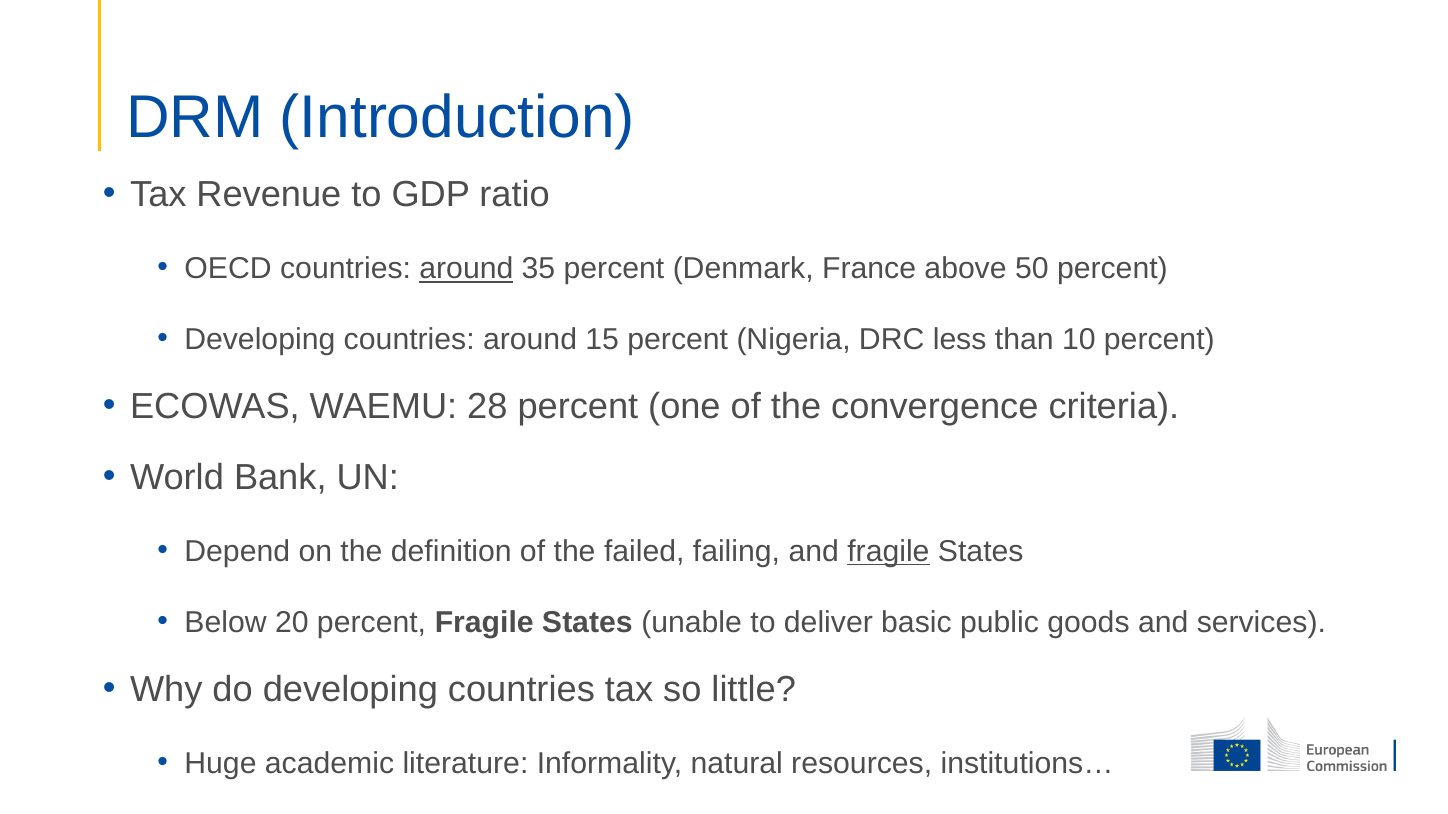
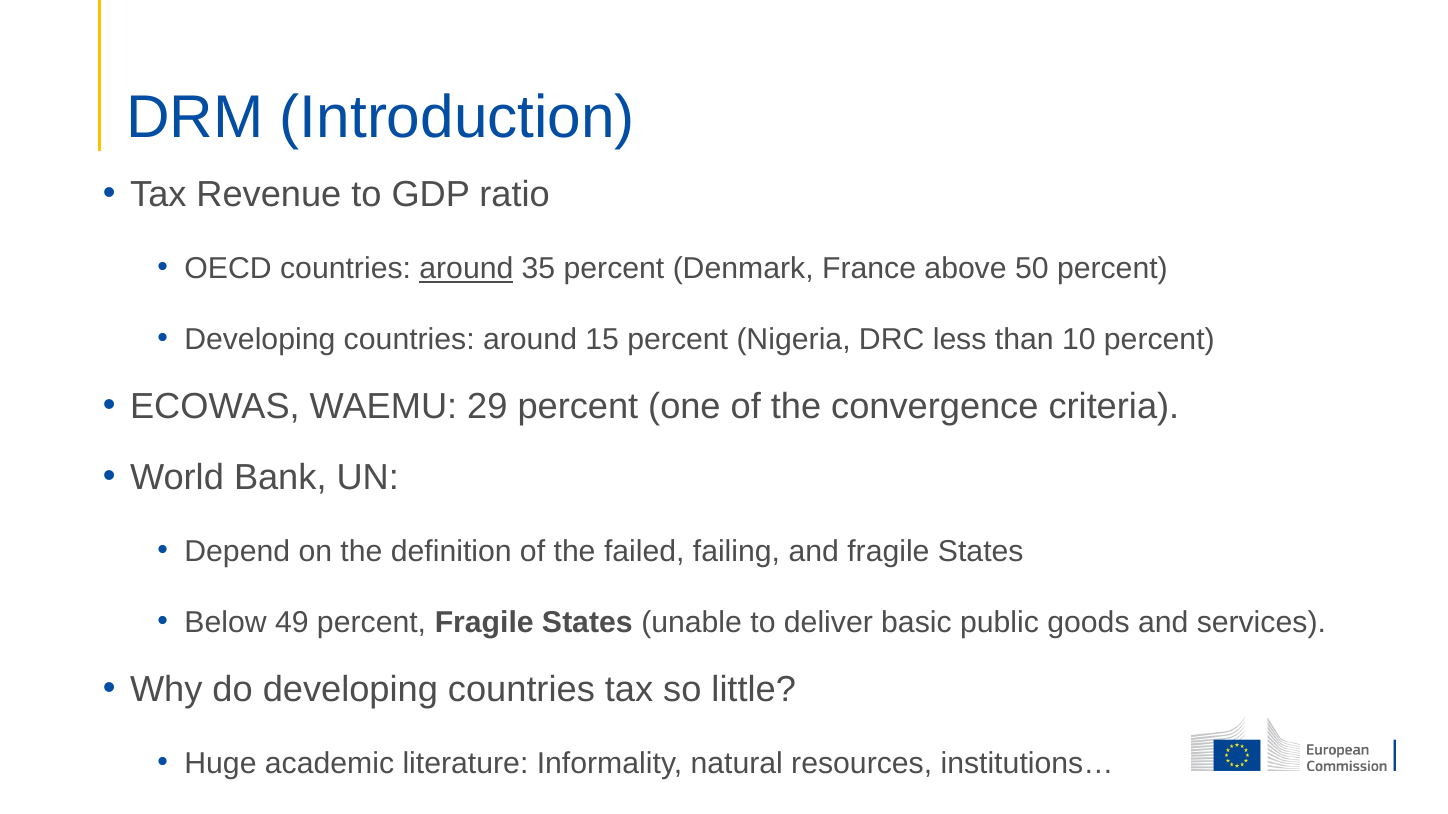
28: 28 -> 29 (487, 407)
fragile underline: present -> none (888, 552)
20: 20 -> 49 (292, 623)
